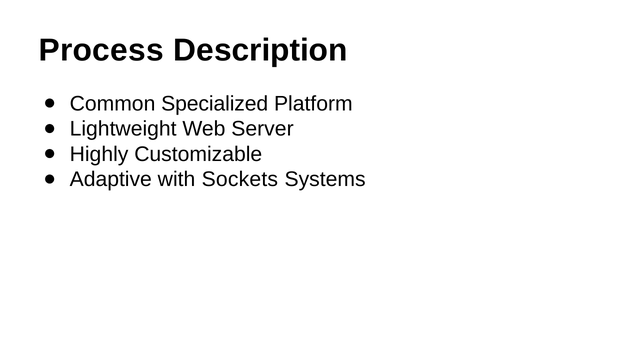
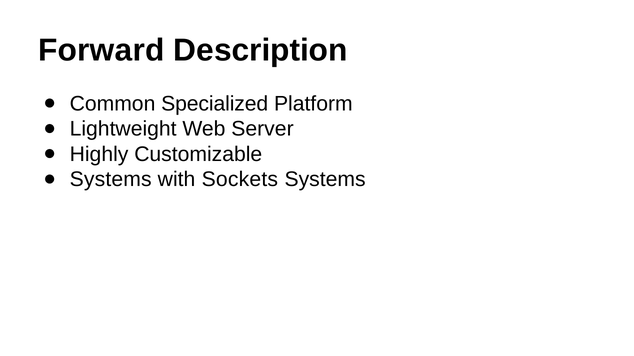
Process: Process -> Forward (101, 51)
Adaptive: Adaptive -> Systems (111, 180)
